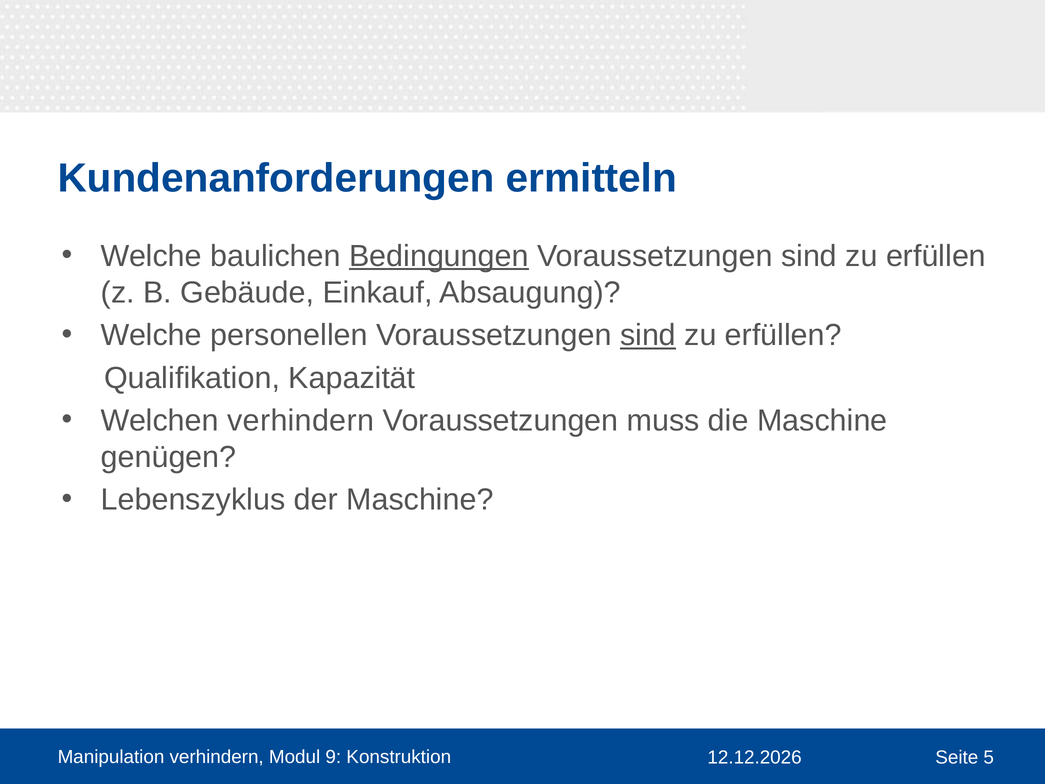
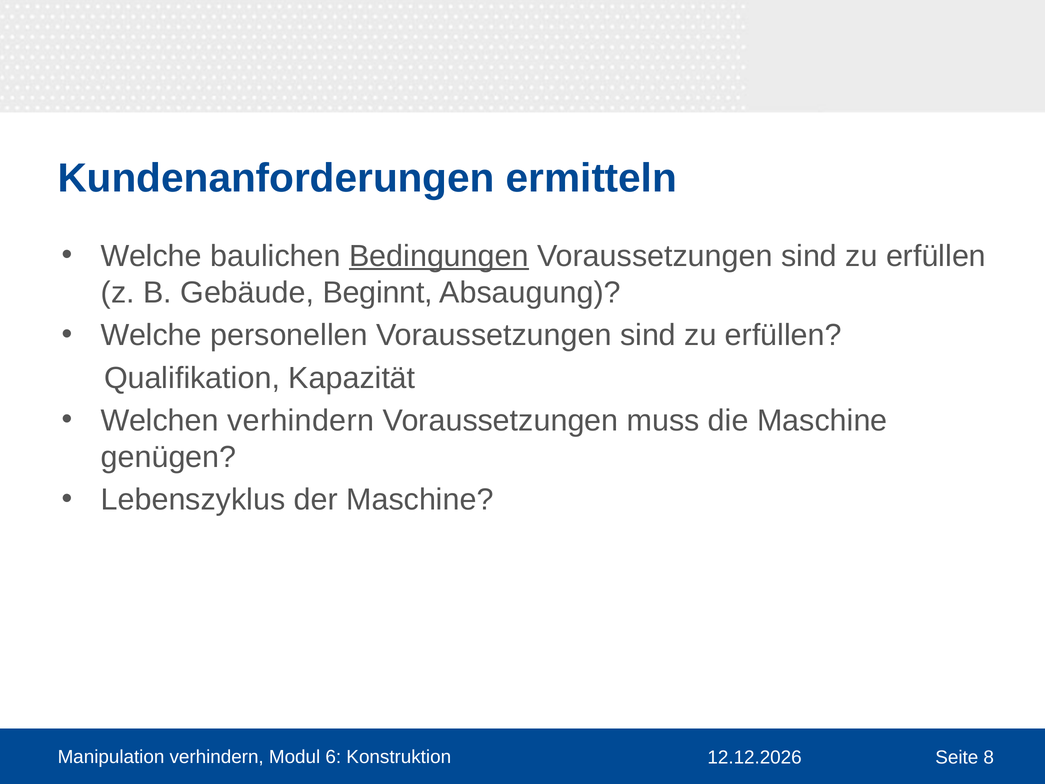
Einkauf: Einkauf -> Beginnt (378, 293)
sind underline: present -> none (648, 335)
9: 9 -> 6 (333, 757)
5: 5 -> 8 (989, 757)
